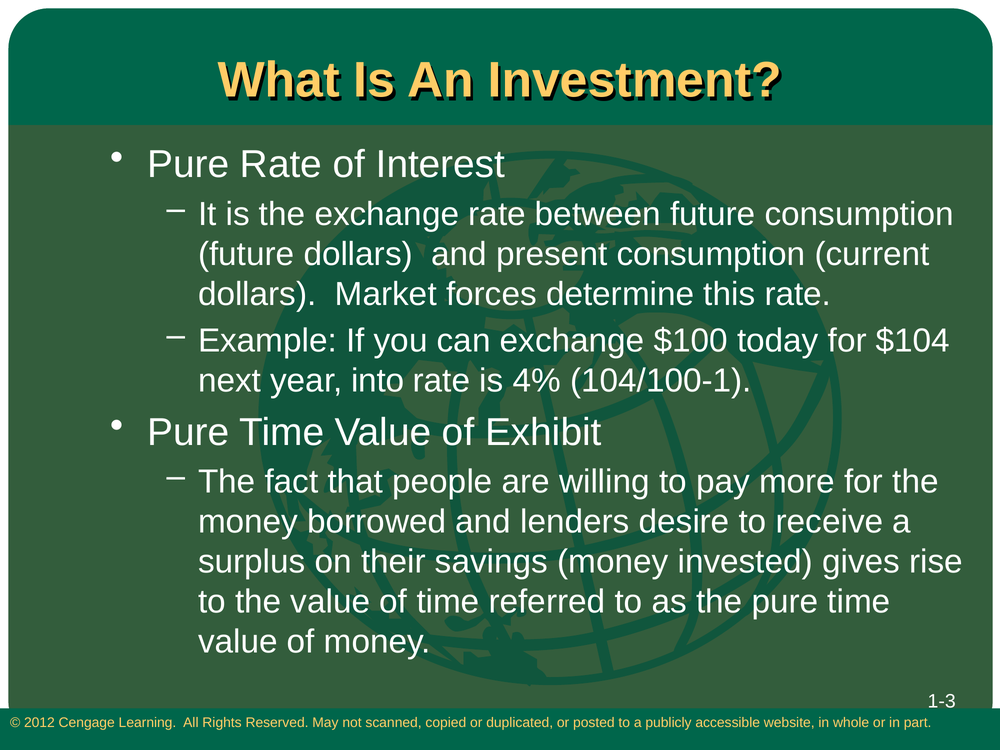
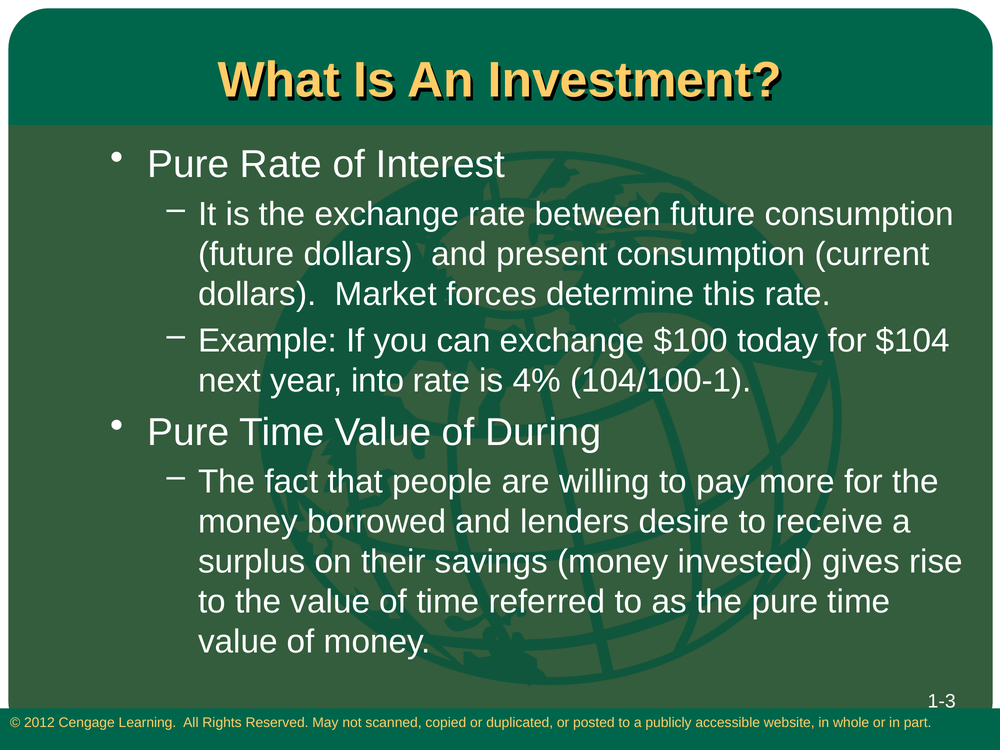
Exhibit: Exhibit -> During (543, 432)
